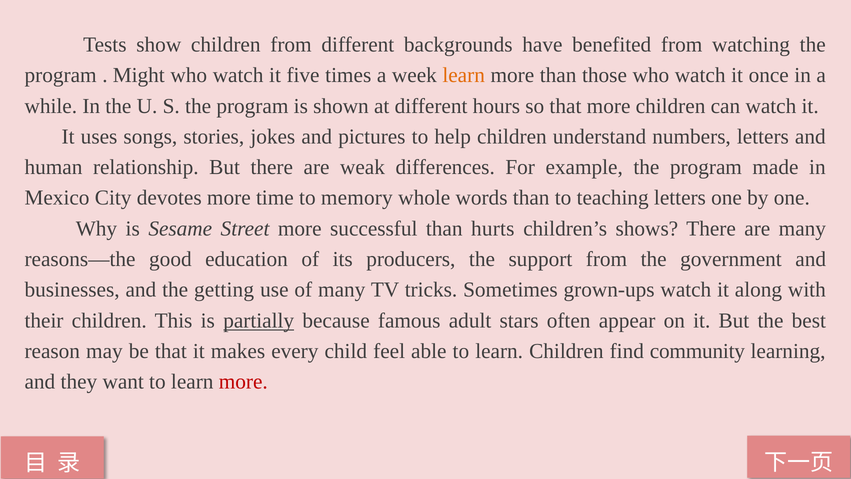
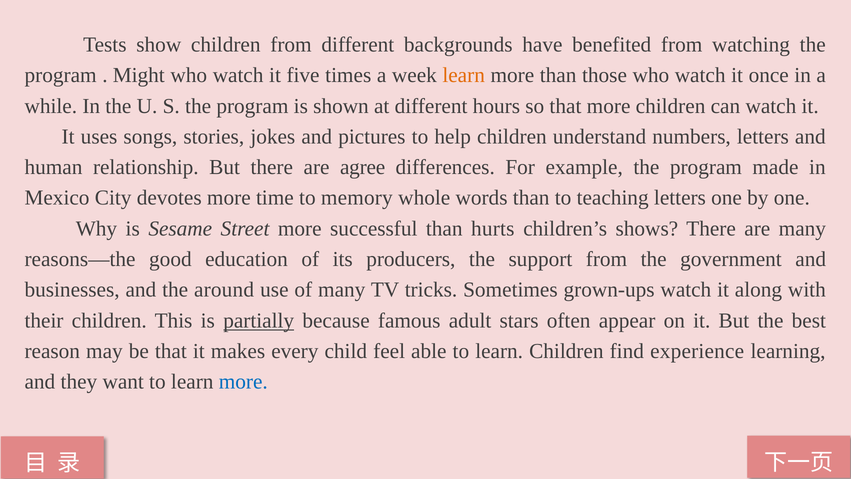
weak: weak -> agree (363, 167)
getting: getting -> around (224, 290)
community: community -> experience (697, 351)
more colour: red -> blue (243, 382)
